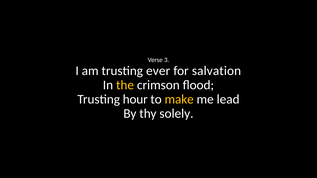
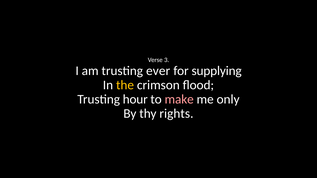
salvation: salvation -> supplying (217, 71)
make colour: yellow -> pink (179, 99)
lead: lead -> only (228, 99)
solely: solely -> rights (176, 114)
